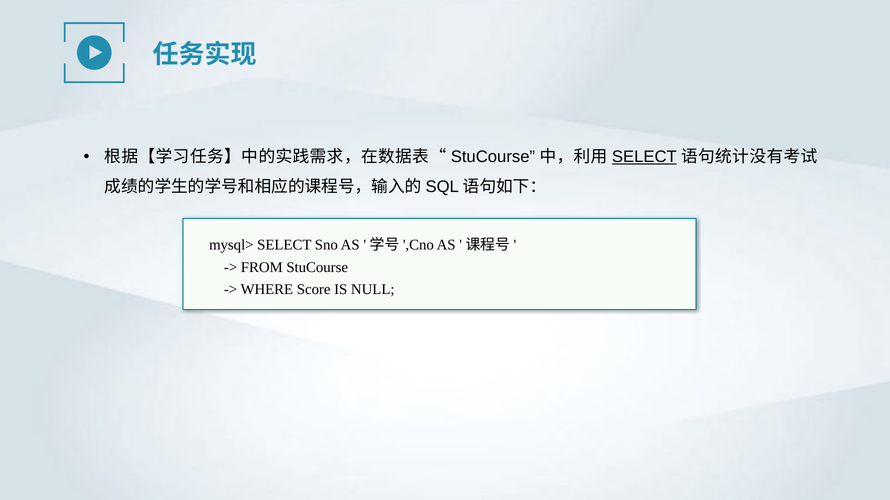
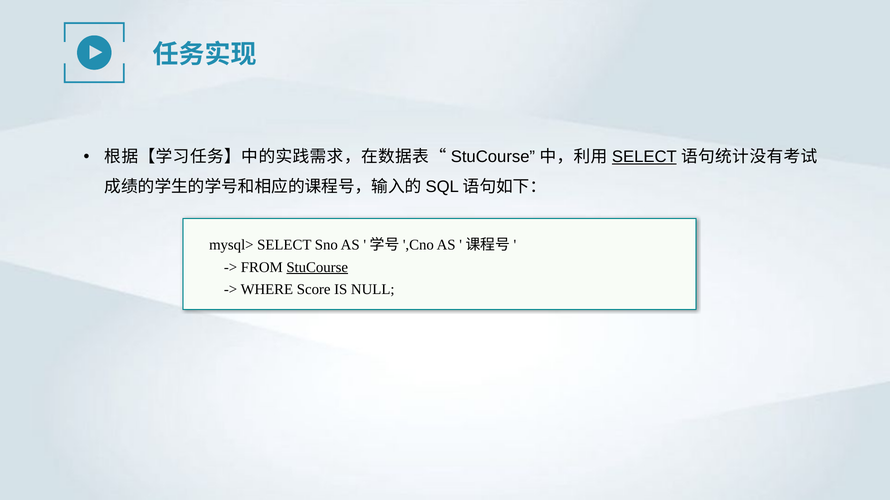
StuCourse underline: none -> present (317, 268)
